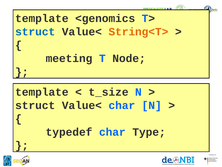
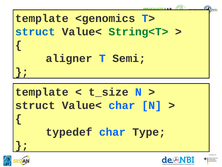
String<T> colour: orange -> green (138, 32)
meeting: meeting -> aligner (69, 58)
Node: Node -> Semi (129, 58)
